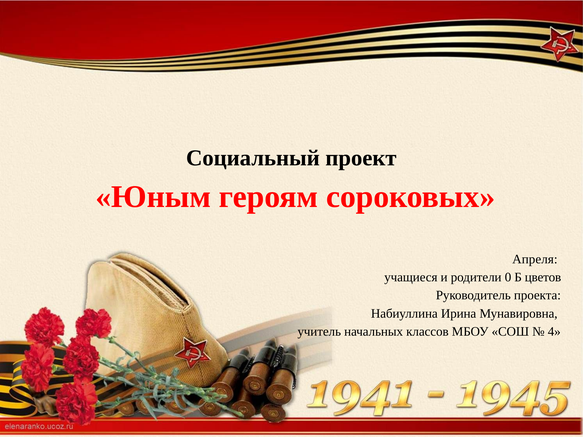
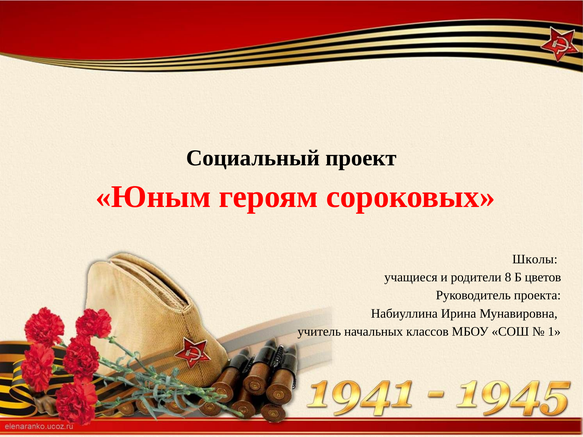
Апреля: Апреля -> Школы (535, 259)
0: 0 -> 8 (508, 277)
4: 4 -> 1 (554, 332)
